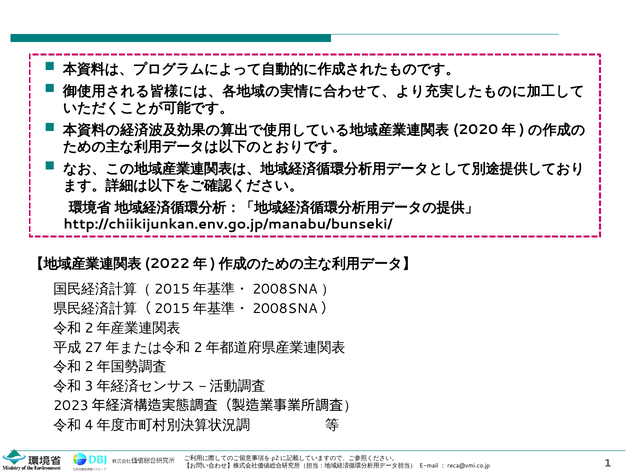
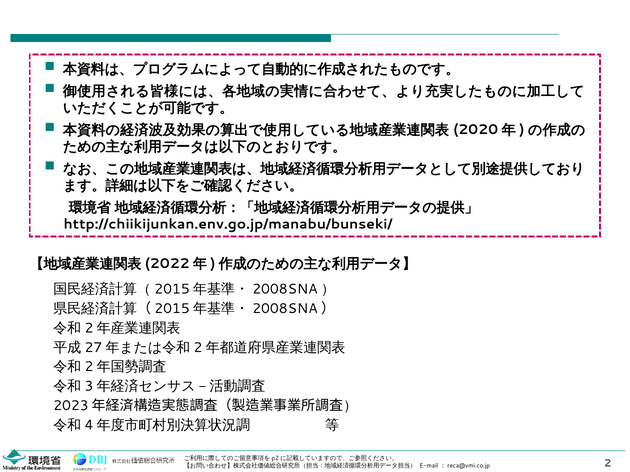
1: 1 -> 2 (608, 464)
